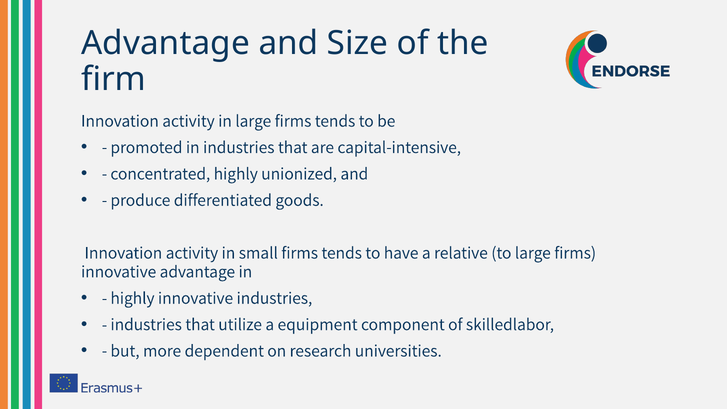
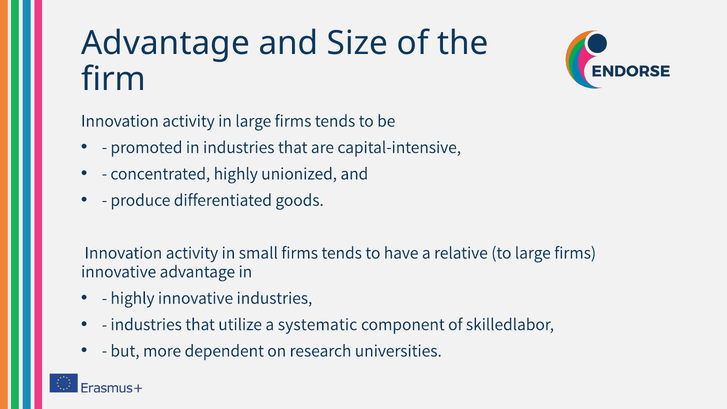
equipment: equipment -> systematic (318, 324)
